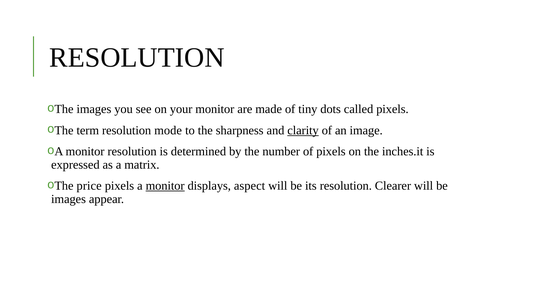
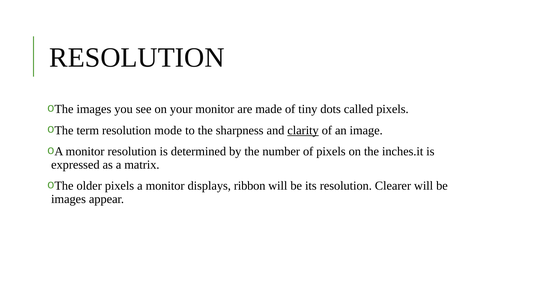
price: price -> older (89, 186)
monitor underline: present -> none (165, 186)
aspect: aspect -> ribbon (250, 186)
